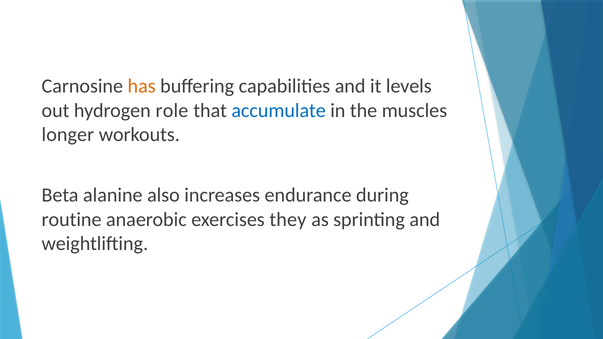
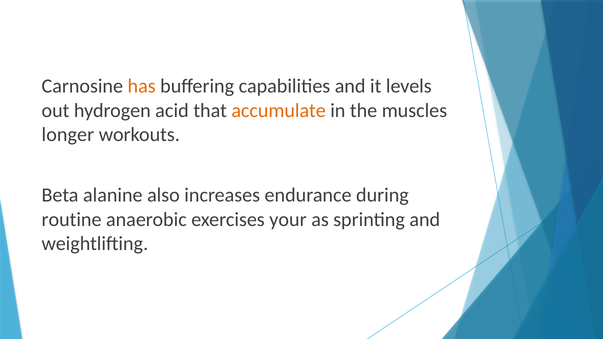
role: role -> acid (172, 110)
accumulate colour: blue -> orange (279, 110)
they: they -> your (288, 220)
